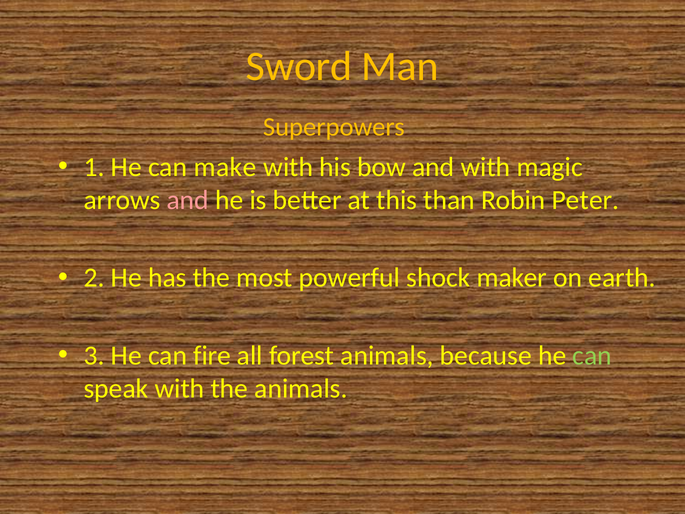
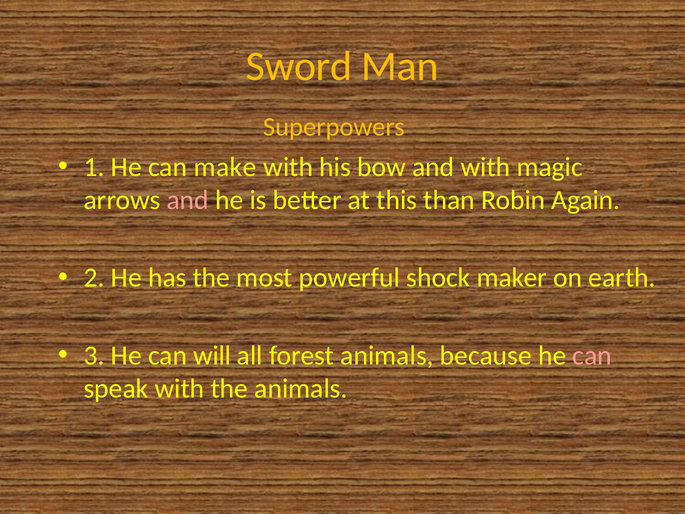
Peter: Peter -> Again (586, 200)
fire: fire -> will (212, 355)
can colour: light green -> pink (592, 355)
